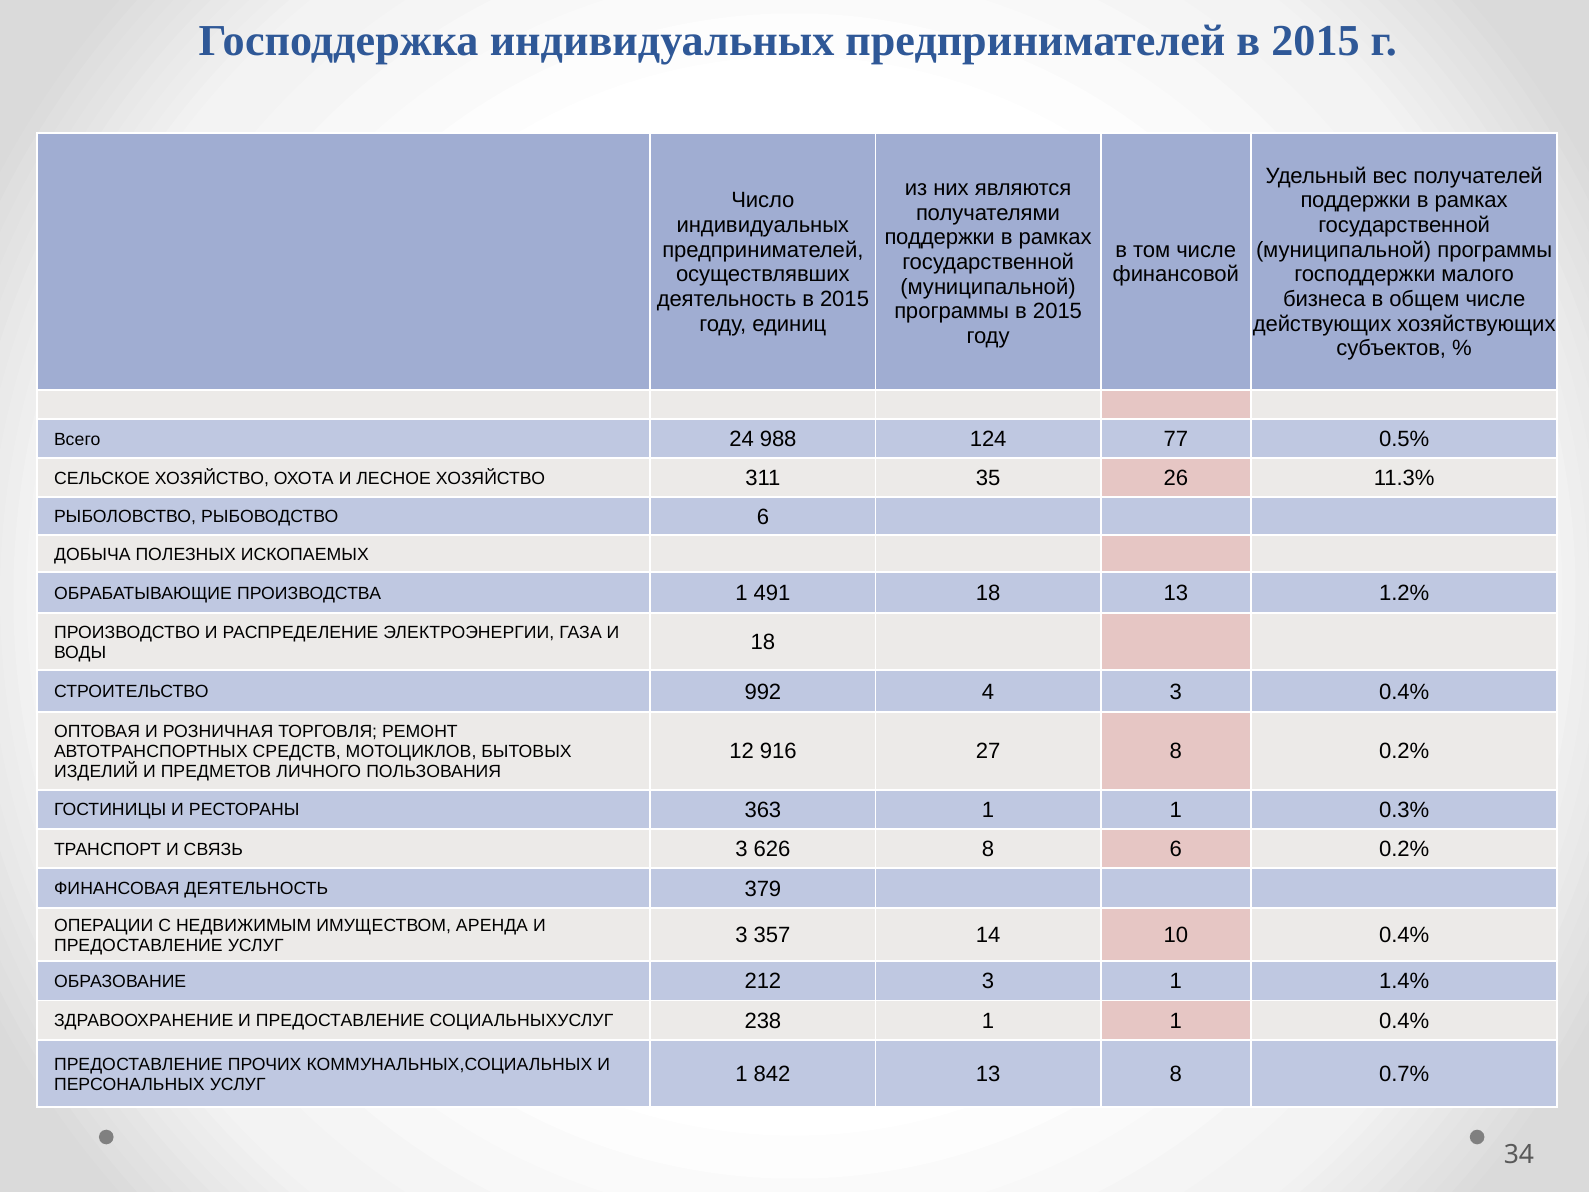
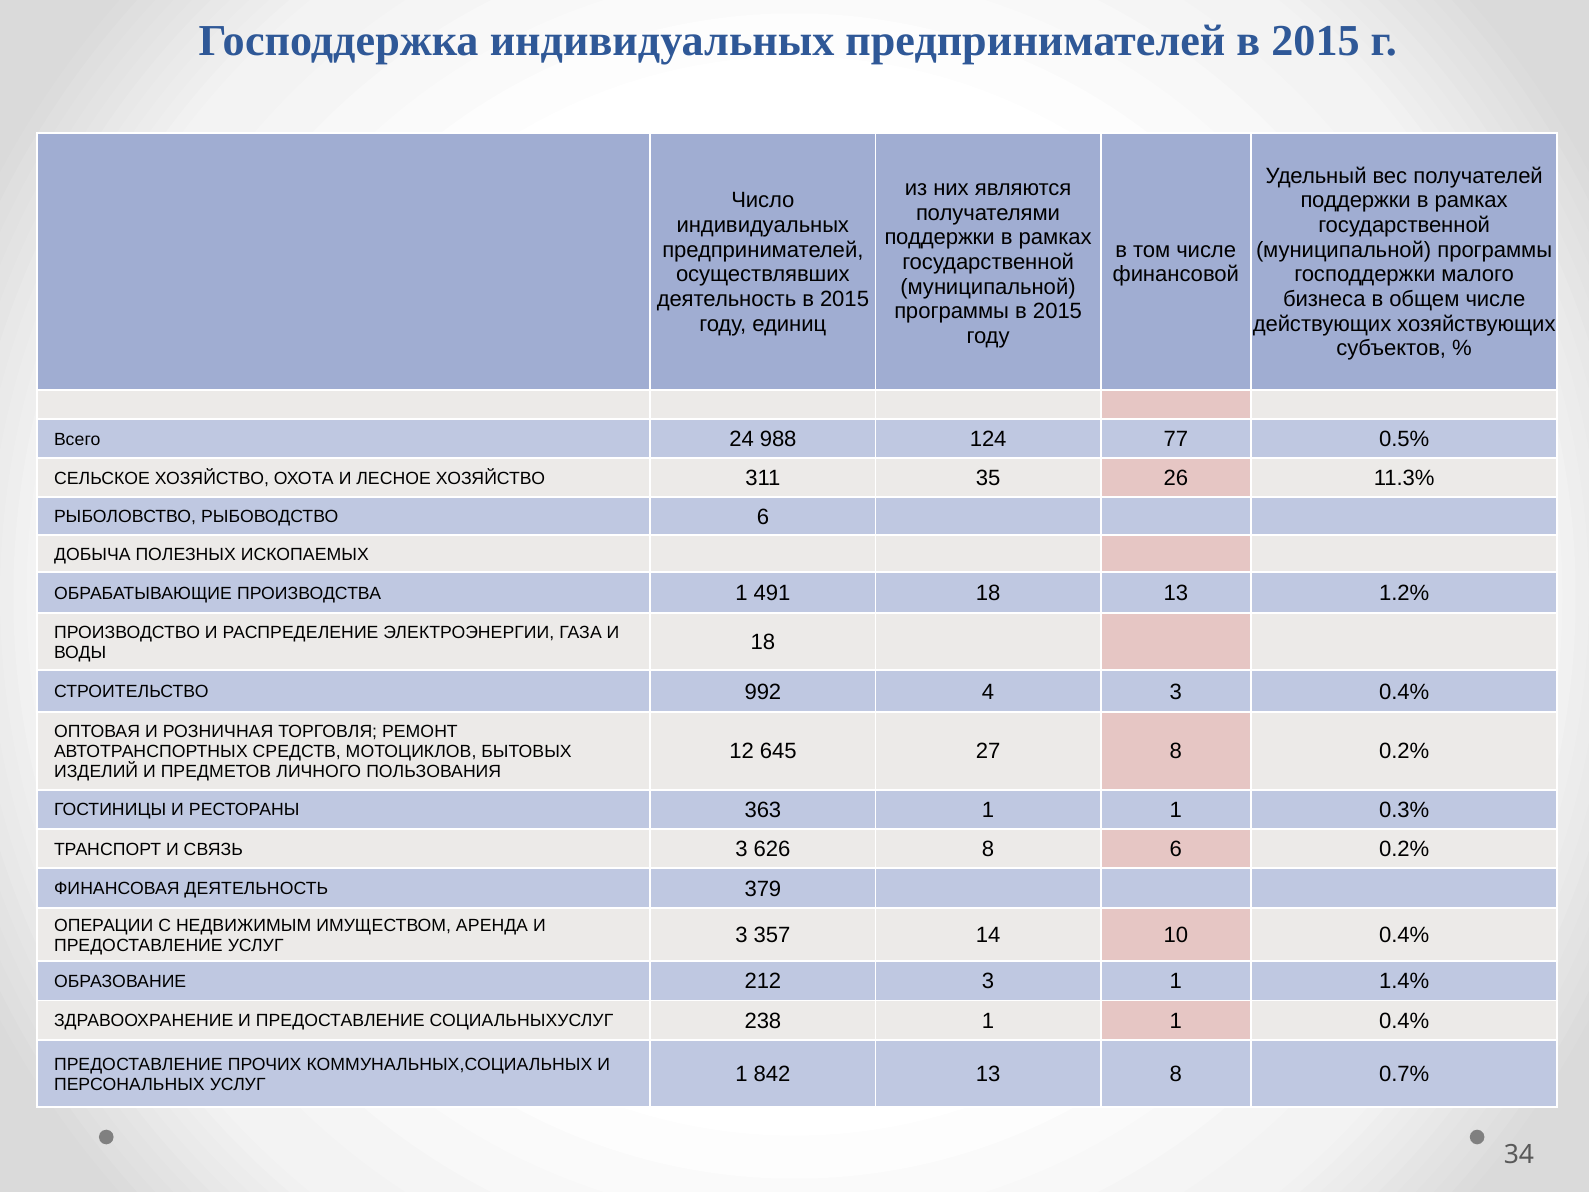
916: 916 -> 645 (778, 751)
